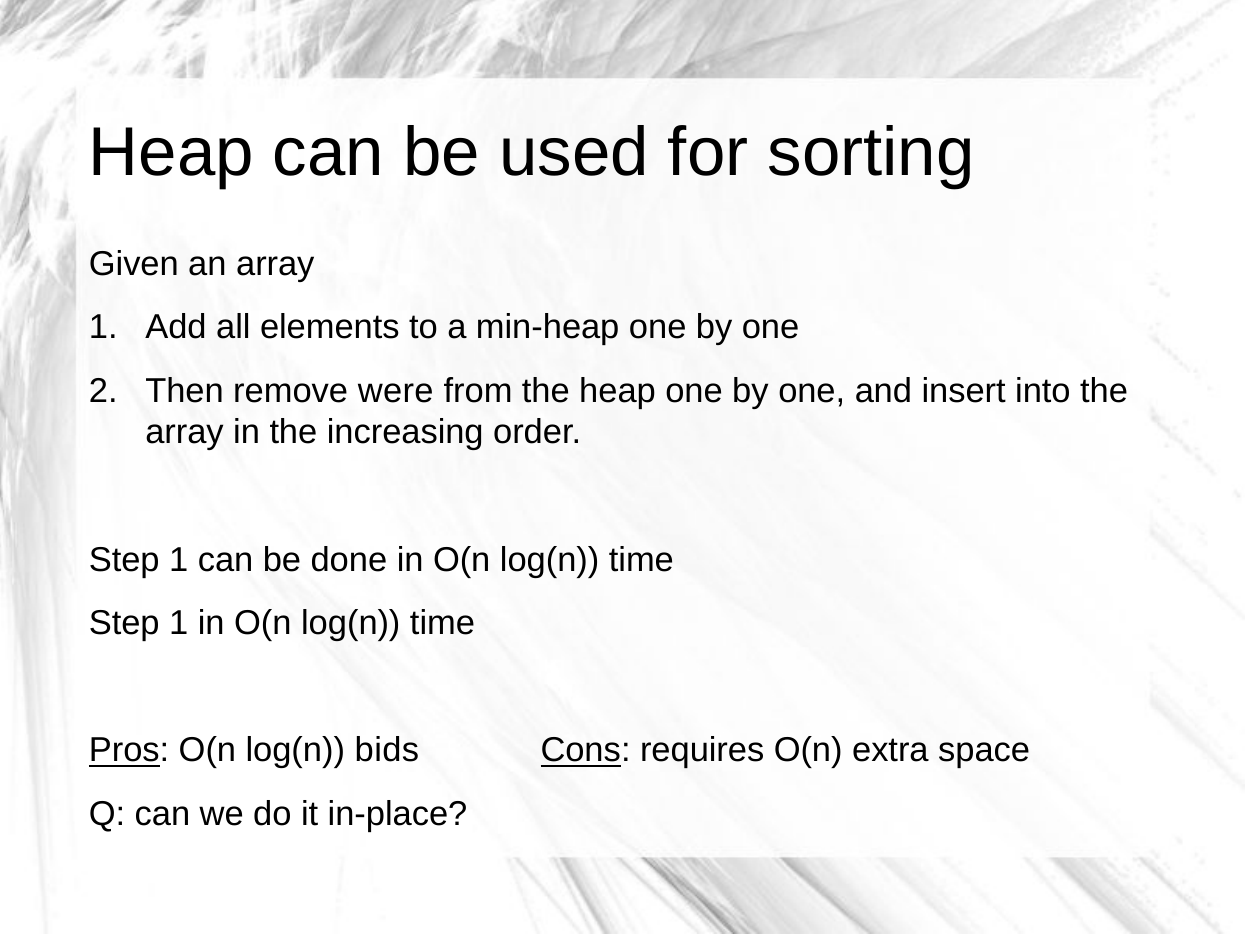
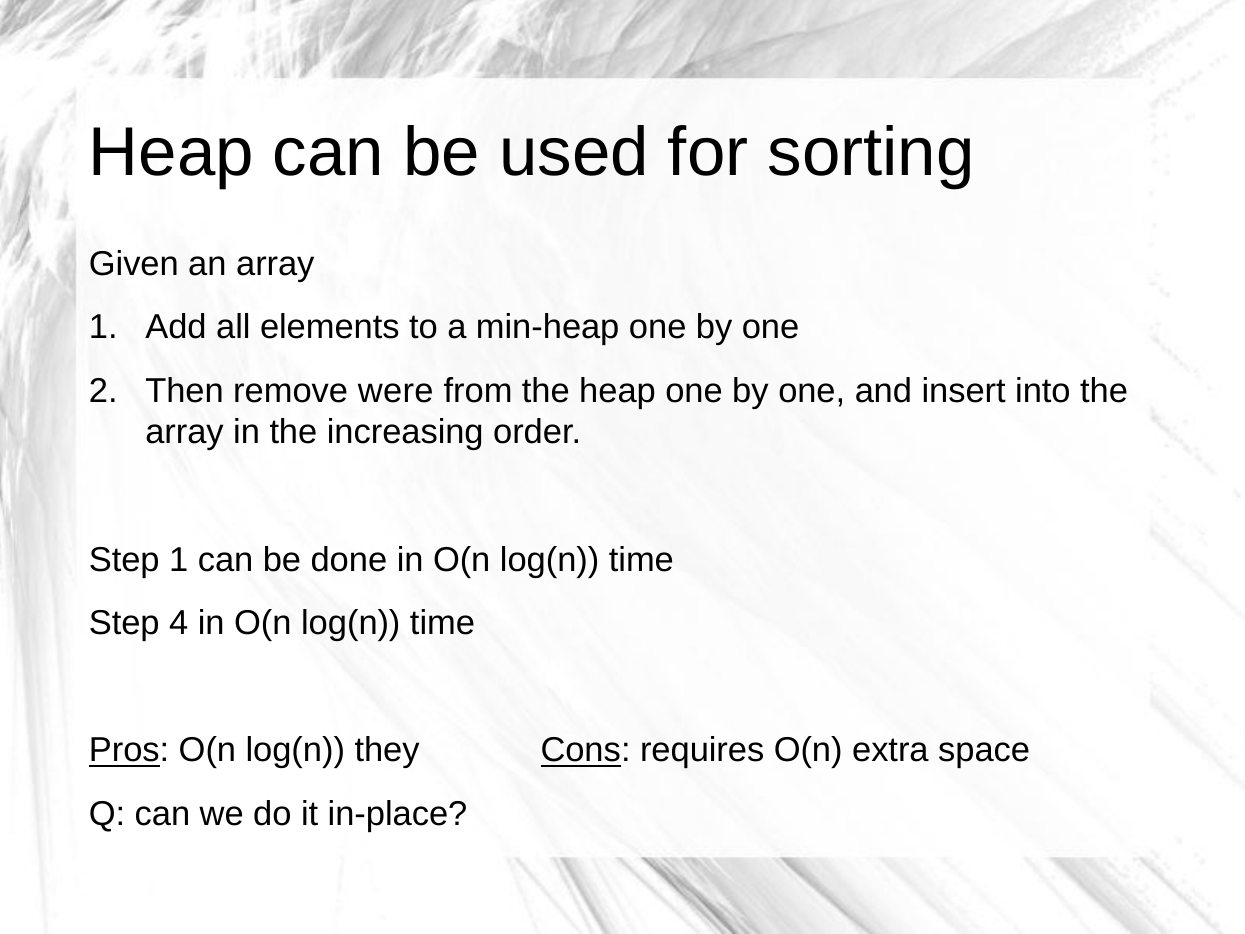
1: 1 -> 4 (179, 623)
bids: bids -> they (387, 750)
